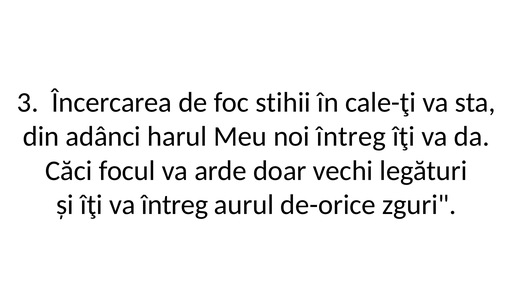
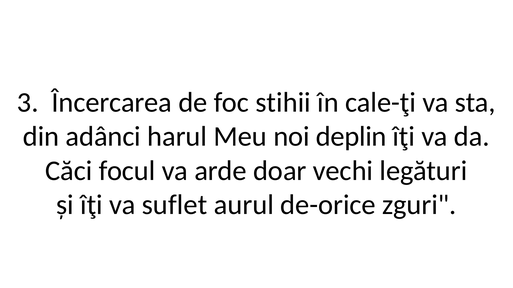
noi întreg: întreg -> deplin (351, 137)
va întreg: întreg -> suflet (174, 205)
